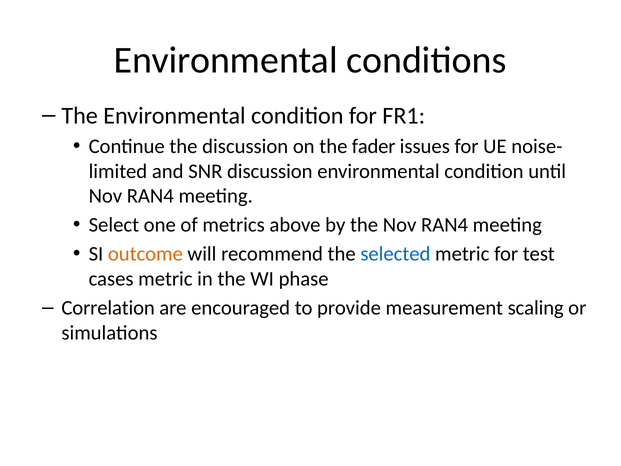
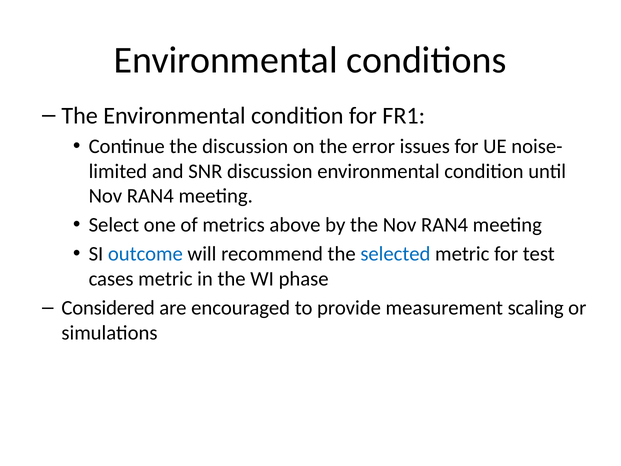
fader: fader -> error (374, 146)
outcome colour: orange -> blue (145, 254)
Correlation: Correlation -> Considered (108, 308)
